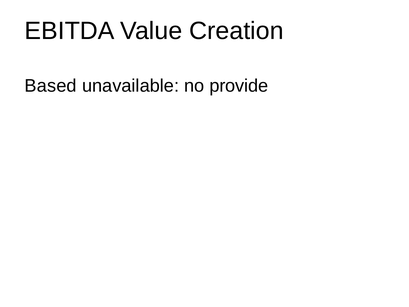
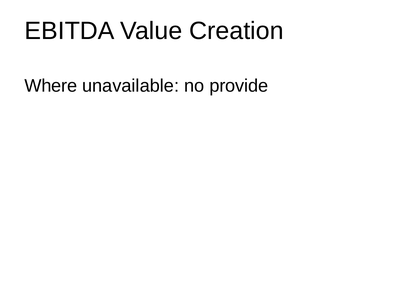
Based: Based -> Where (51, 86)
